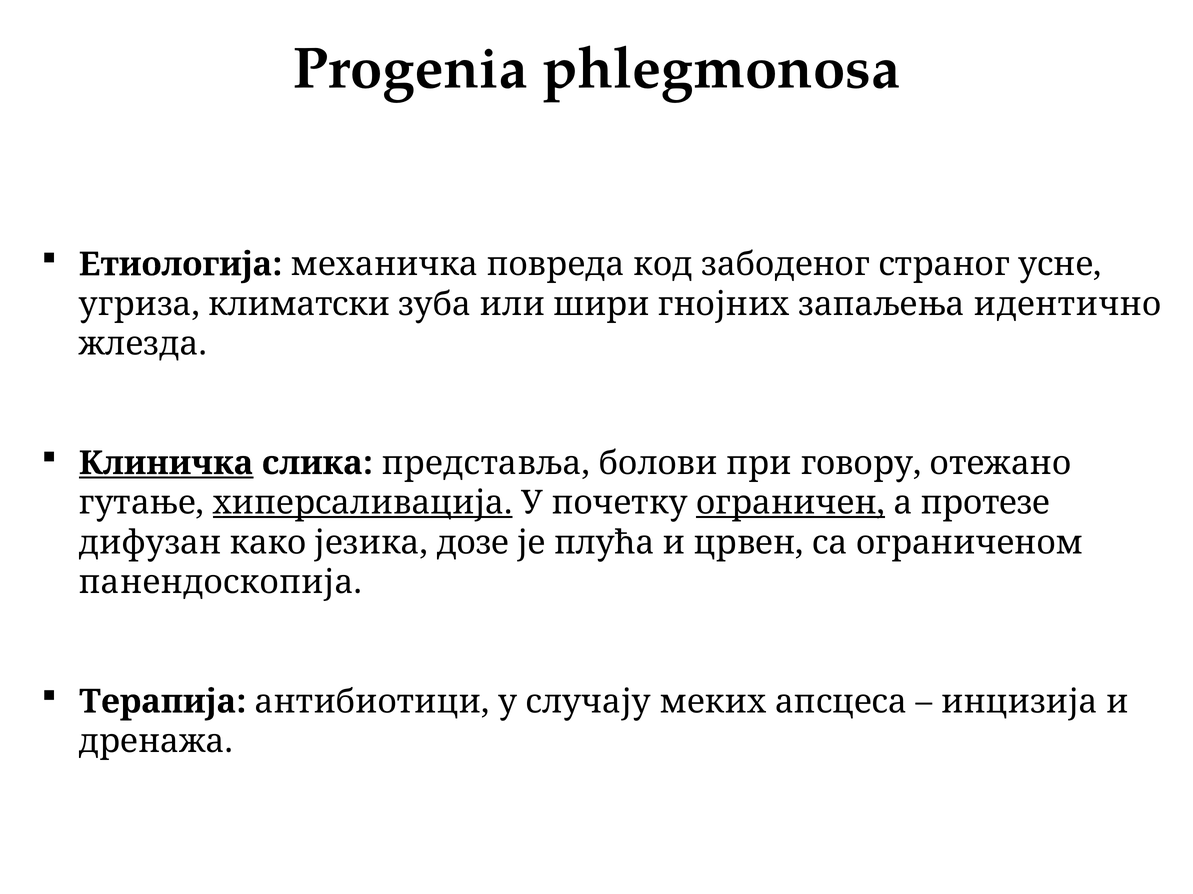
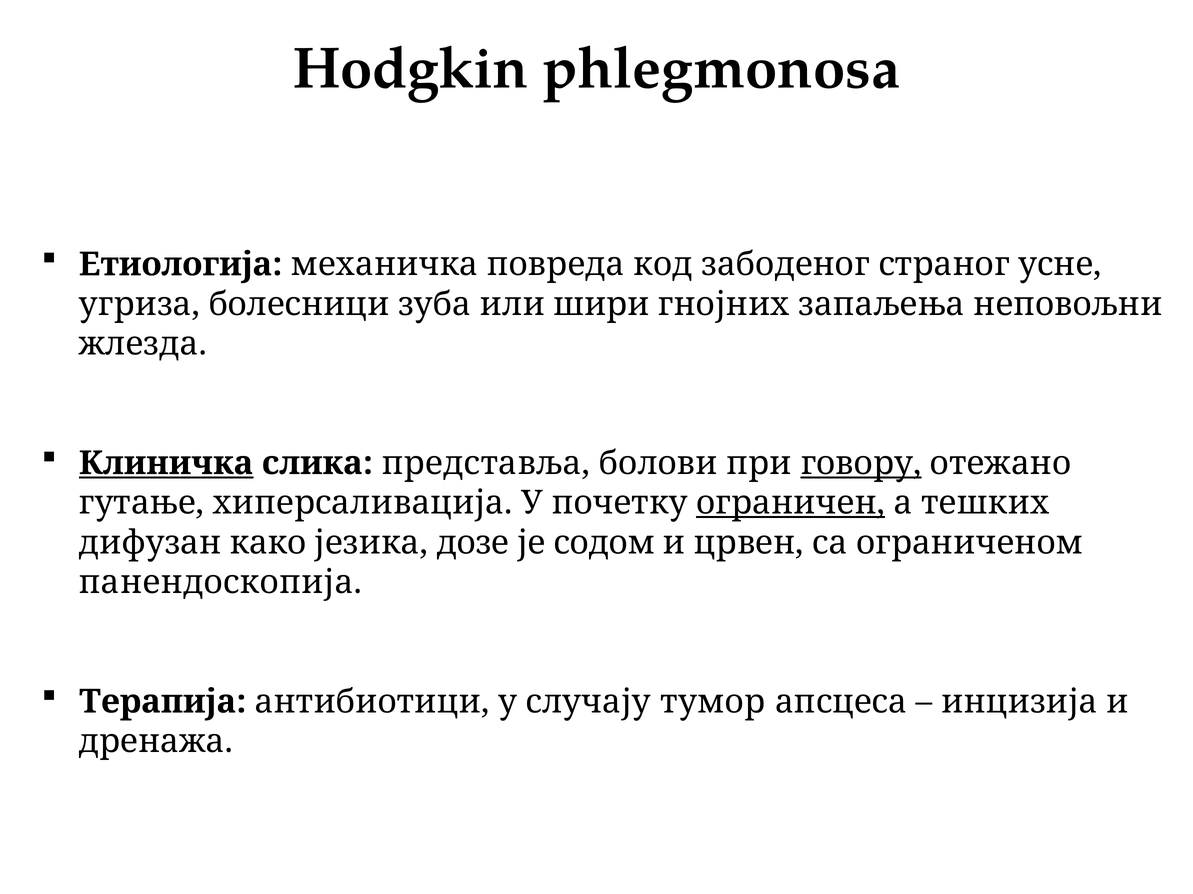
Progenia: Progenia -> Hodgkin (410, 69)
климатски: климатски -> болесници (299, 304)
идентично: идентично -> неповољни (1068, 304)
говору underline: none -> present (861, 463)
хиперсаливација underline: present -> none (363, 503)
протезе: протезе -> тешких (985, 503)
плућа: плућа -> содом (604, 543)
меких: меких -> тумор (713, 702)
